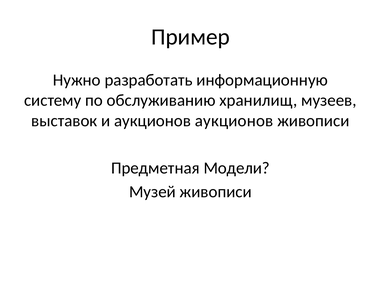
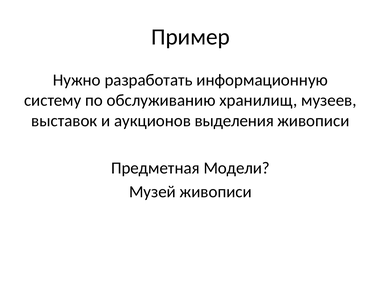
аукционов аукционов: аукционов -> выделения (234, 121)
